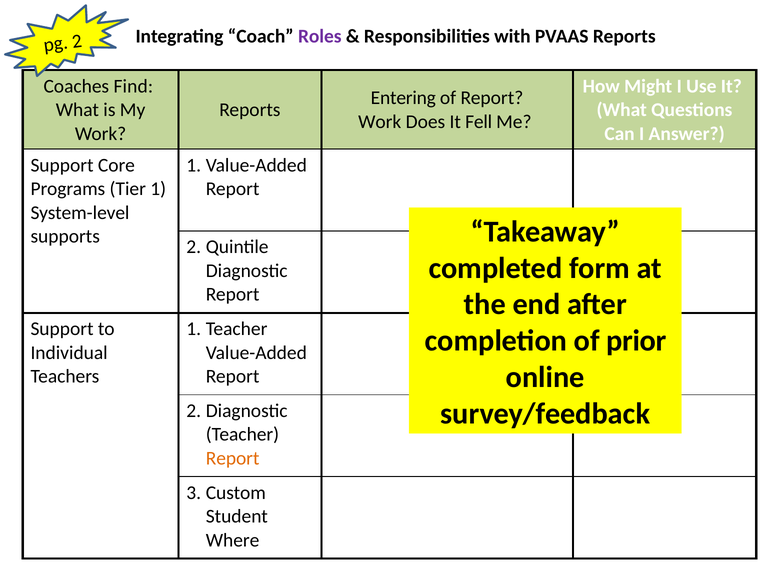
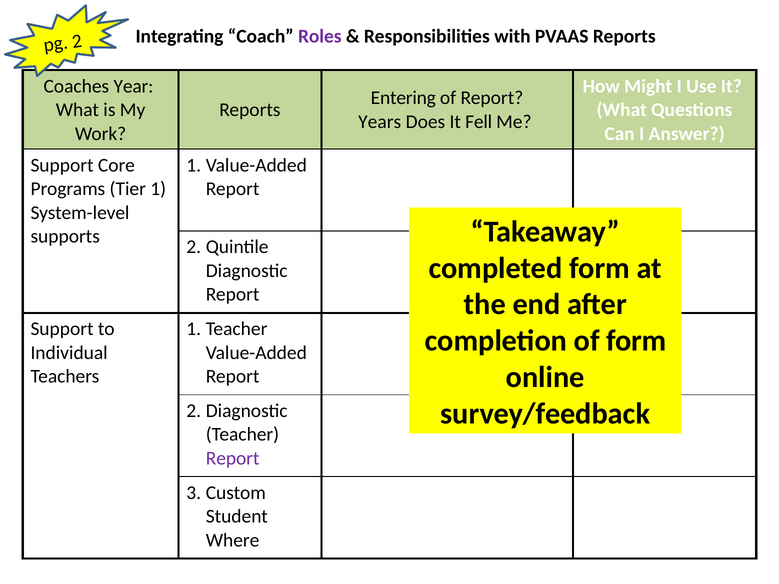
Find: Find -> Year (133, 86)
Work: Work -> Years (380, 122)
of prior: prior -> form (636, 341)
Report colour: orange -> purple (233, 458)
